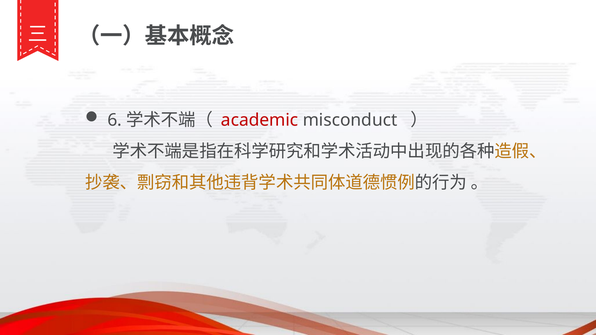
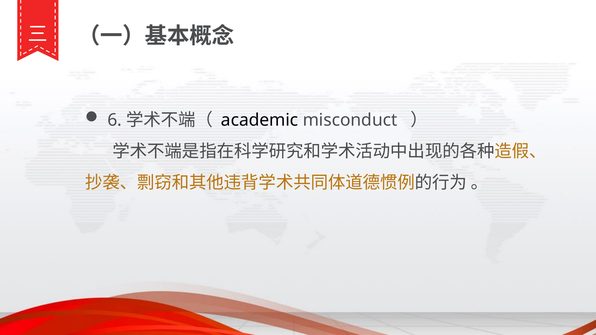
academic colour: red -> black (260, 120)
